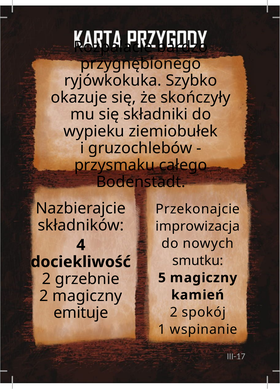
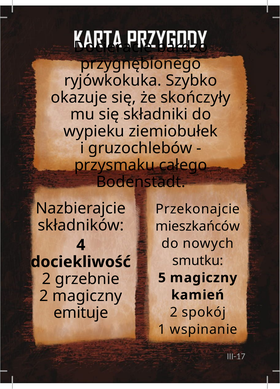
Rozpalacie: Rozpalacie -> Docieracie (113, 47)
improwizacja: improwizacja -> mieszkańców (198, 227)
